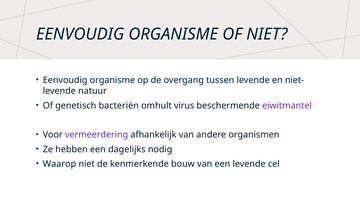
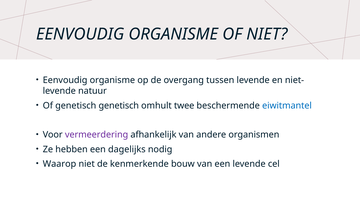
genetisch bacteriën: bacteriën -> genetisch (119, 105)
virus: virus -> twee (184, 105)
eiwitmantel colour: purple -> blue (287, 105)
